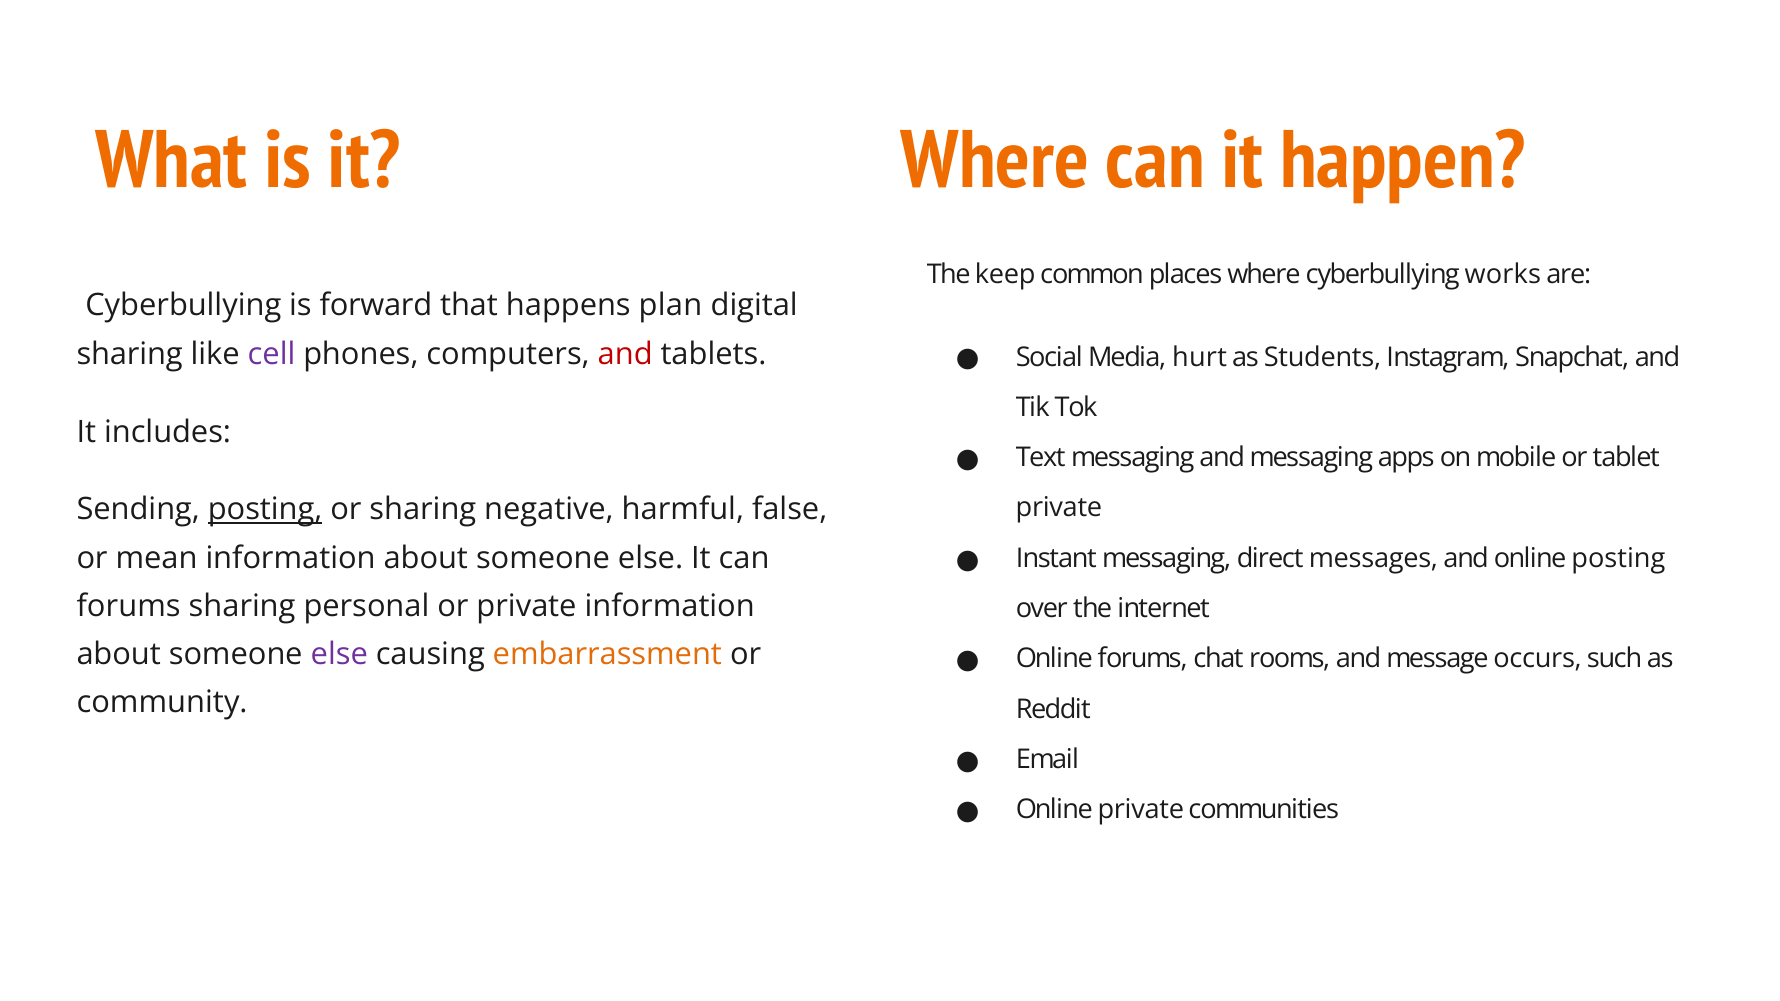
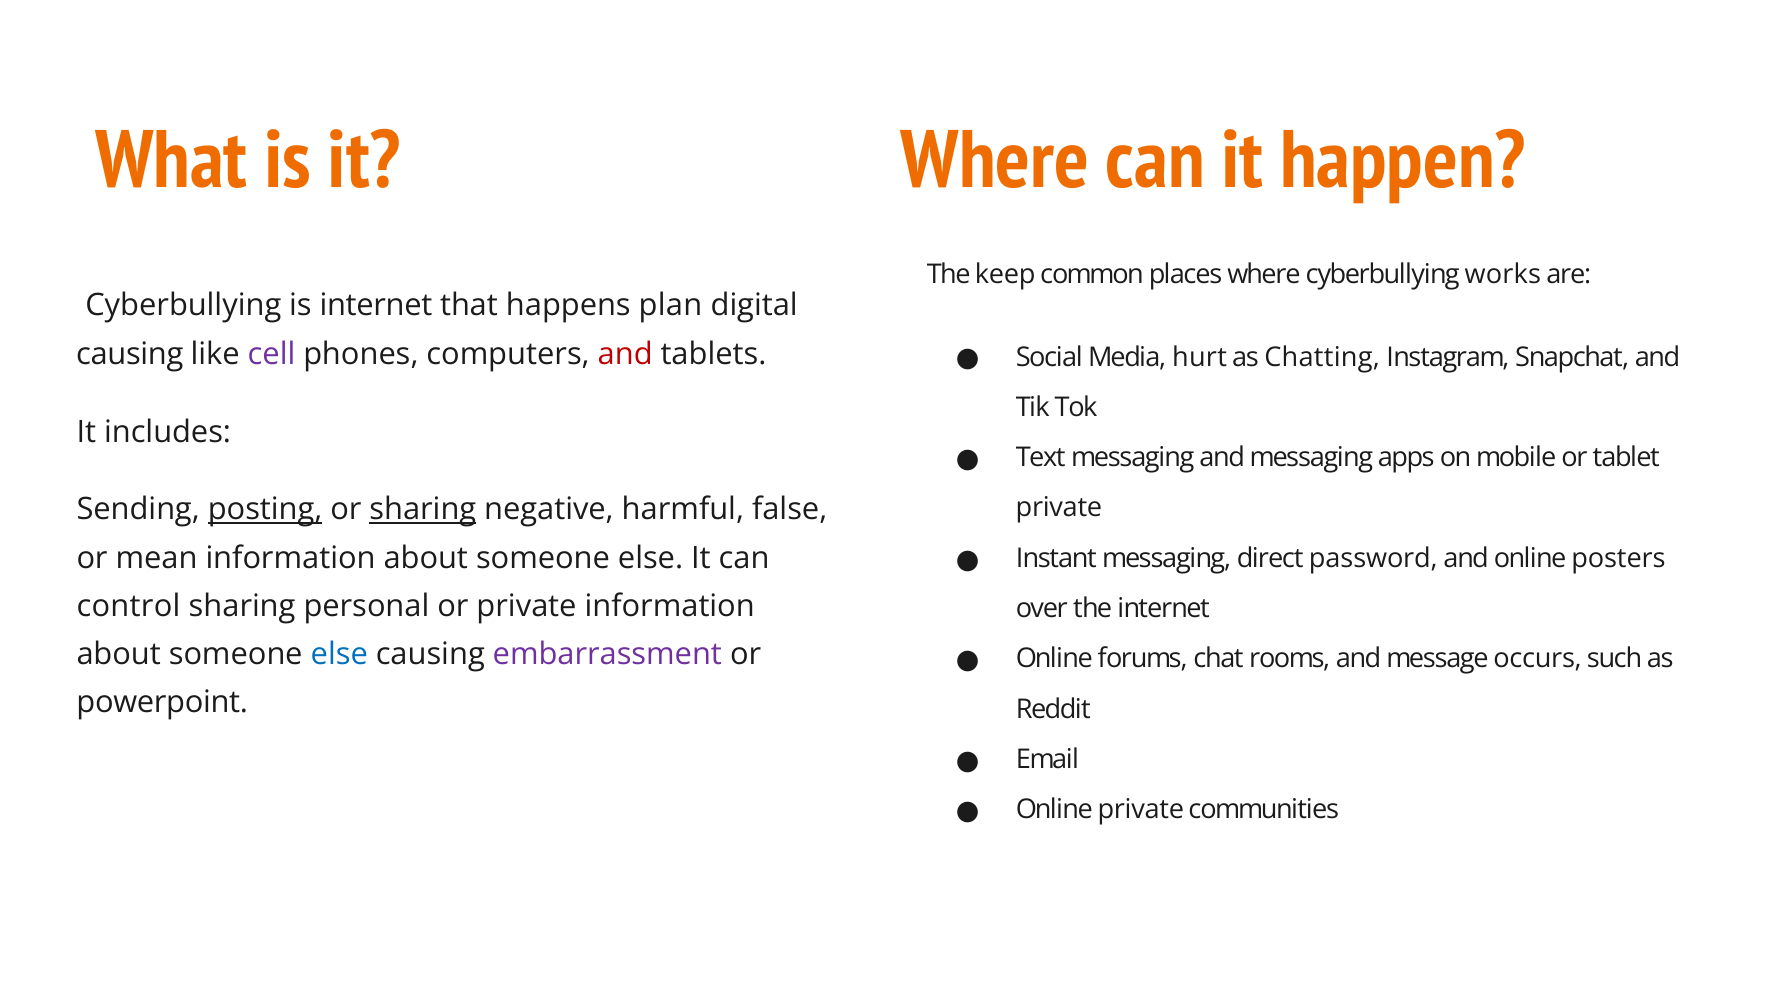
is forward: forward -> internet (376, 305)
sharing: sharing -> causing (130, 354)
Students: Students -> Chatting (1322, 357)
sharing underline: none -> present (423, 510)
messages: messages -> password (1373, 558)
online posting: posting -> posters (1619, 558)
forums: forums -> control (128, 606)
else colour: purple -> blue (339, 654)
embarrassment colour: orange -> purple (607, 654)
community: community -> powerpoint (162, 702)
